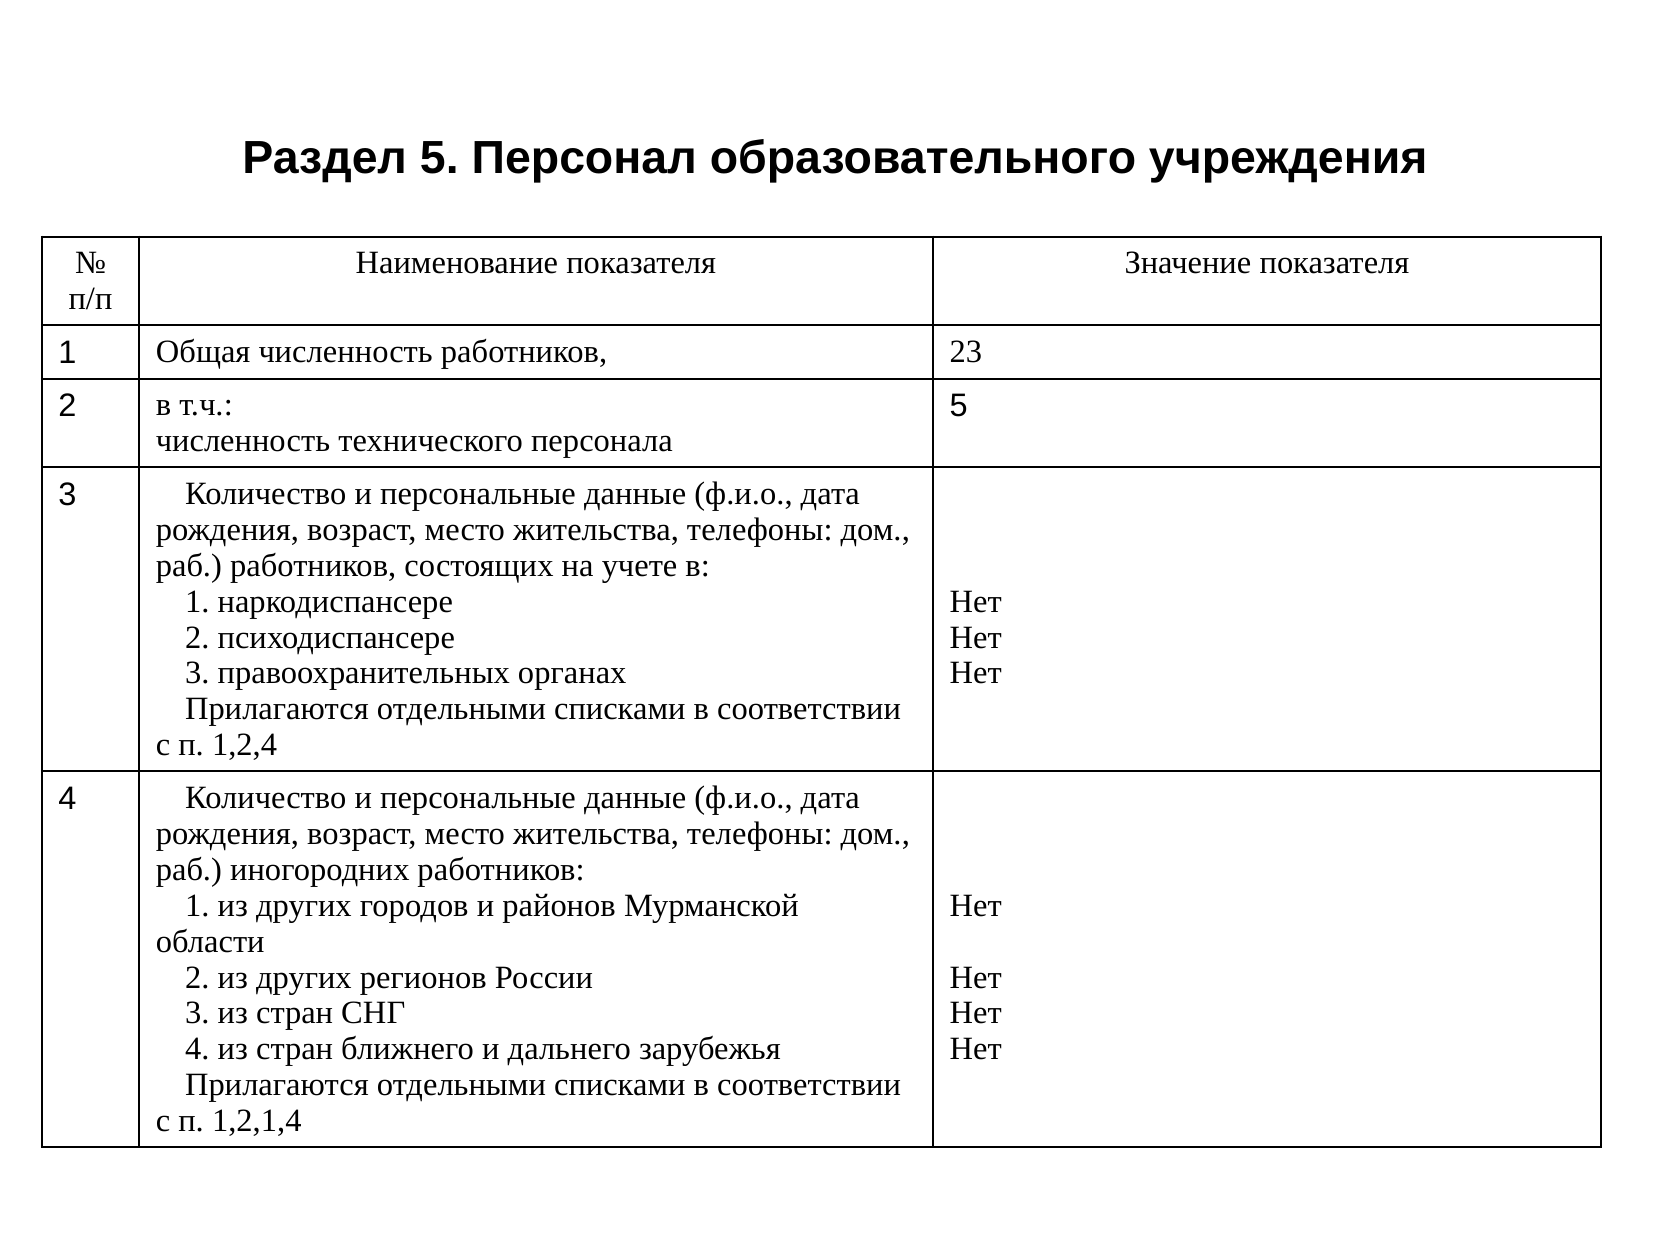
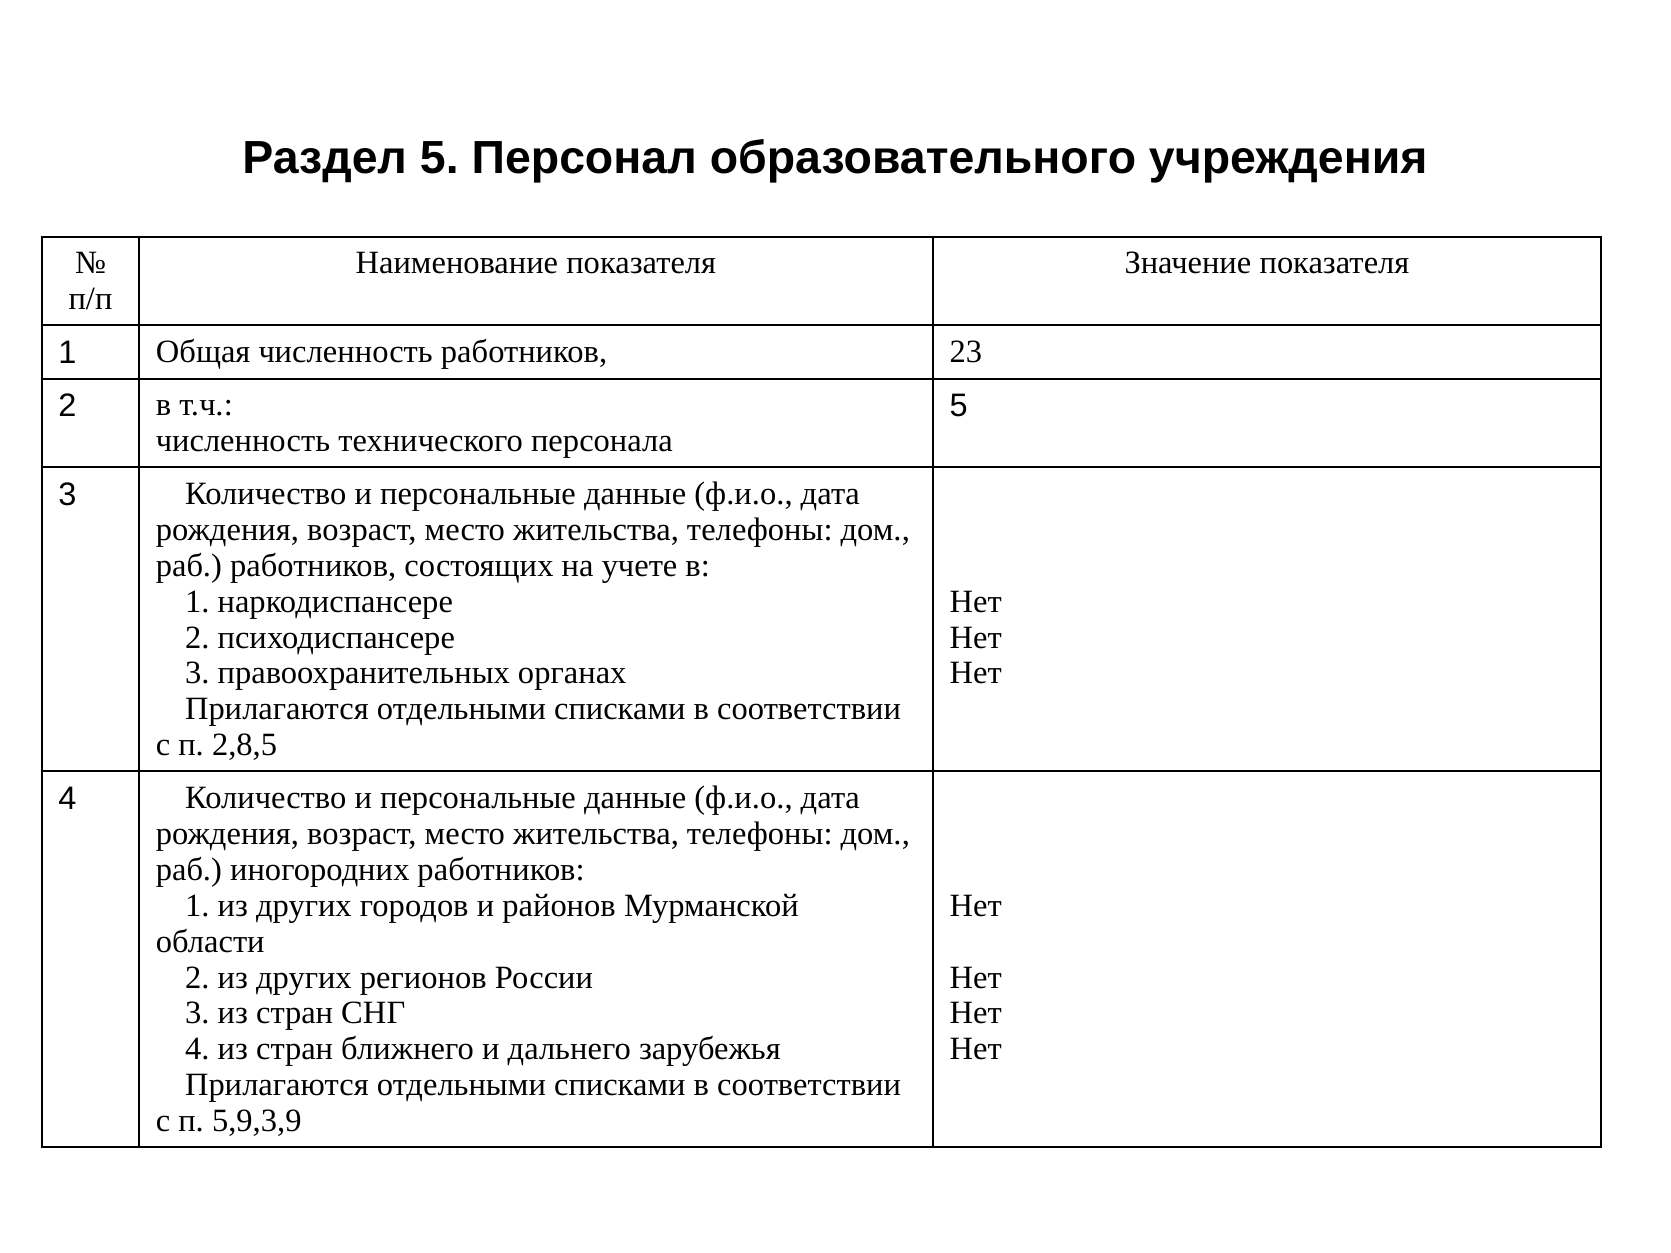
1,2,4: 1,2,4 -> 2,8,5 (245, 745)
1,2,1,4: 1,2,1,4 -> 5,9,3,9 (257, 1121)
